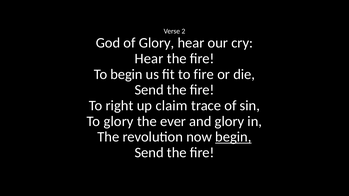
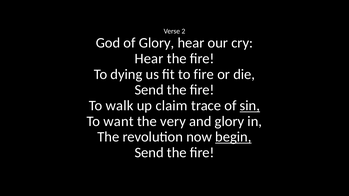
To begin: begin -> dying (126, 74)
right: right -> walk (120, 106)
sin underline: none -> present (250, 106)
To glory: glory -> want (119, 121)
ever: ever -> very (173, 121)
